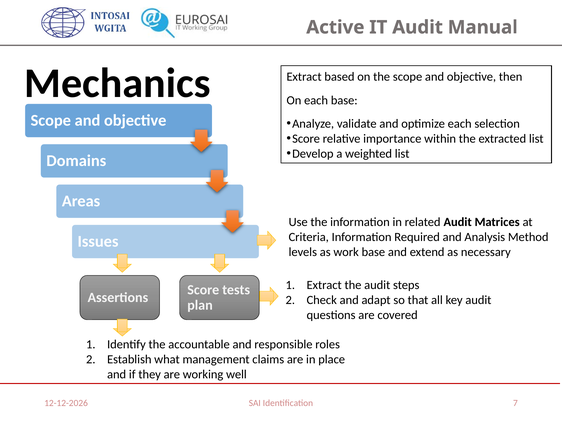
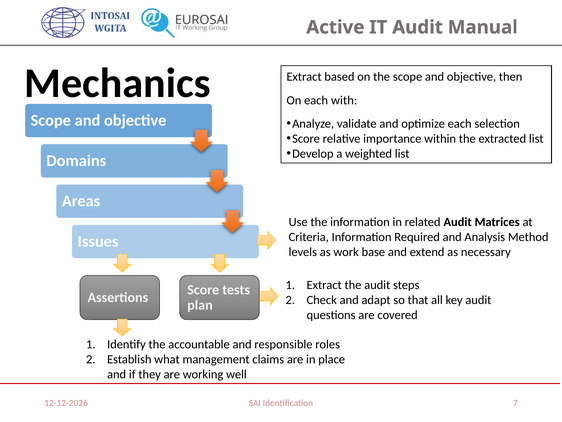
each base: base -> with (344, 100)
